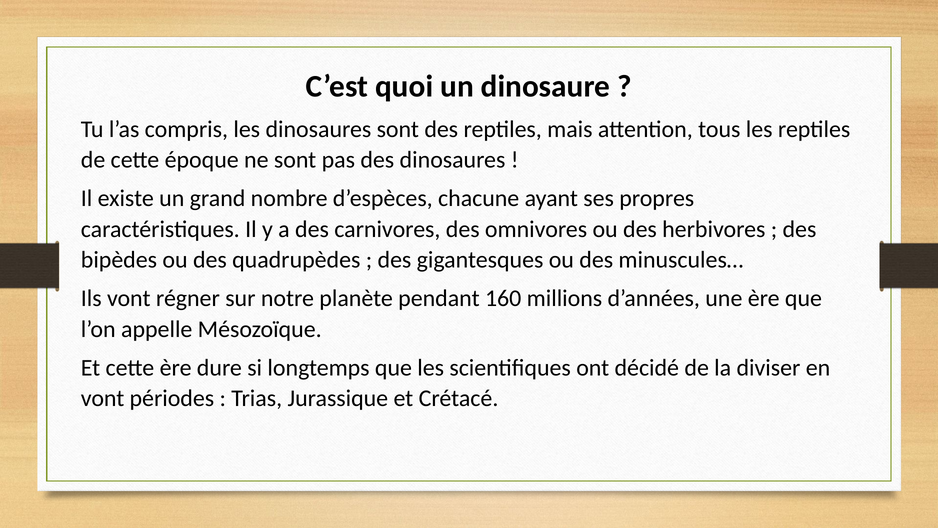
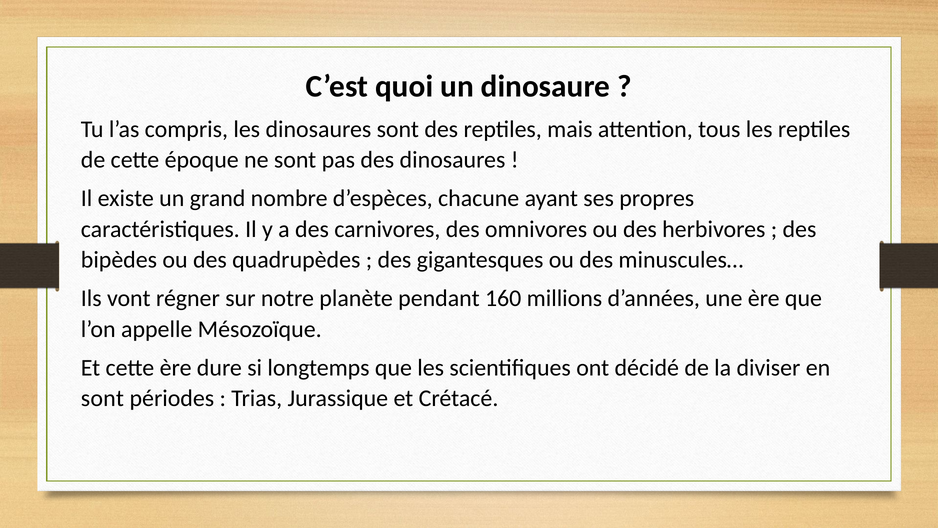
vont: vont -> sont (102, 398)
